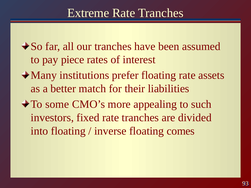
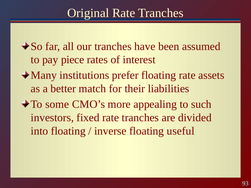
Extreme: Extreme -> Original (88, 13)
comes: comes -> useful (181, 131)
